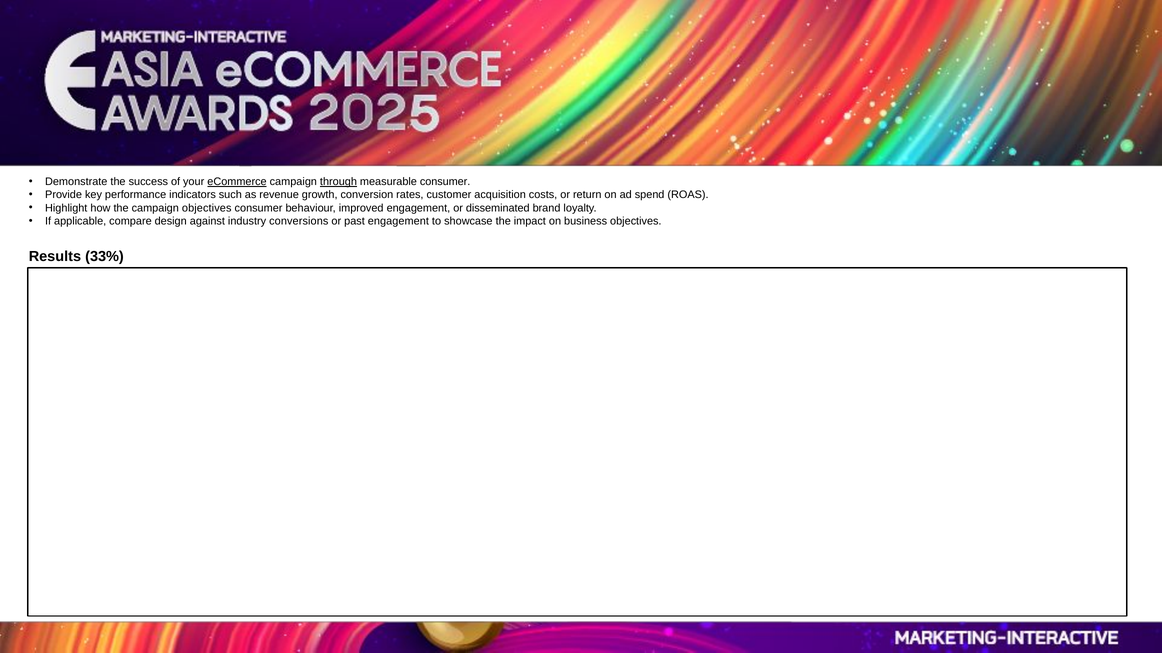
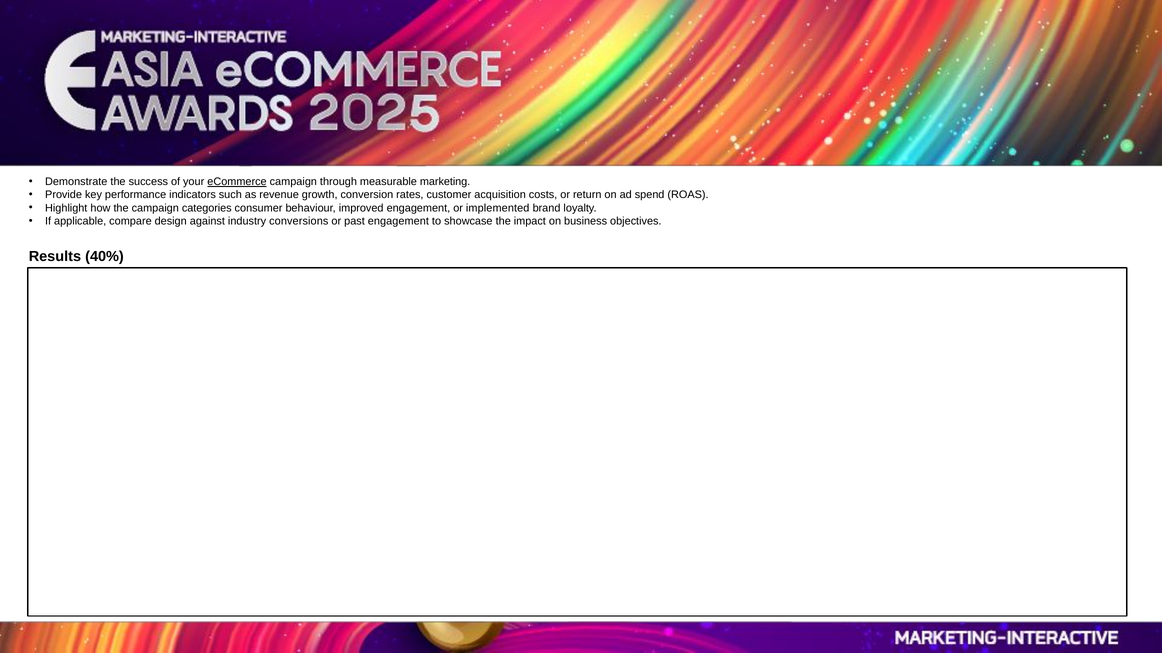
through underline: present -> none (338, 182)
measurable consumer: consumer -> marketing (445, 182)
campaign objectives: objectives -> categories (207, 208)
disseminated: disseminated -> implemented (498, 208)
33%: 33% -> 40% (105, 257)
